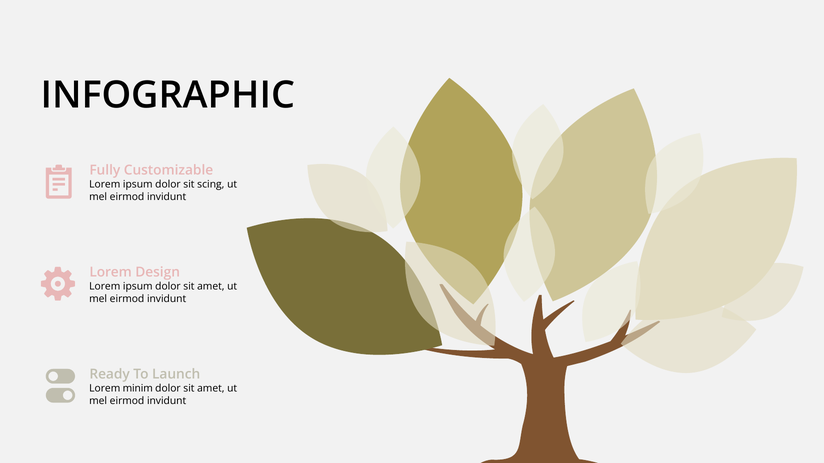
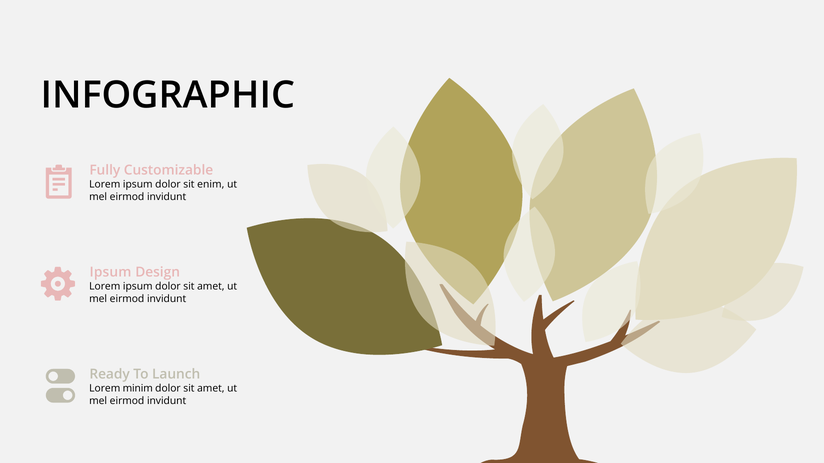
scing: scing -> enim (211, 184)
Lorem: Lorem -> Ipsum (110, 273)
